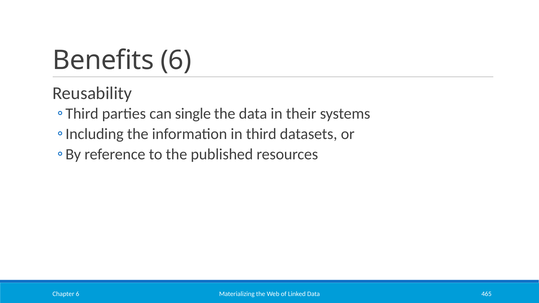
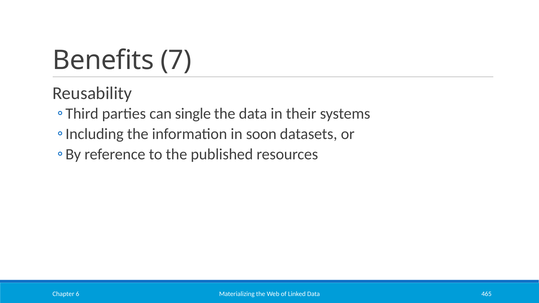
Benefits 6: 6 -> 7 (176, 60)
third: third -> soon (261, 134)
